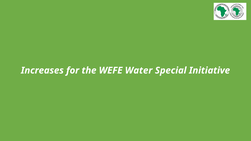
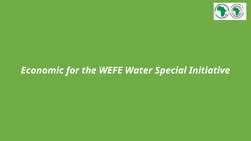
Increases: Increases -> Economic (42, 71)
